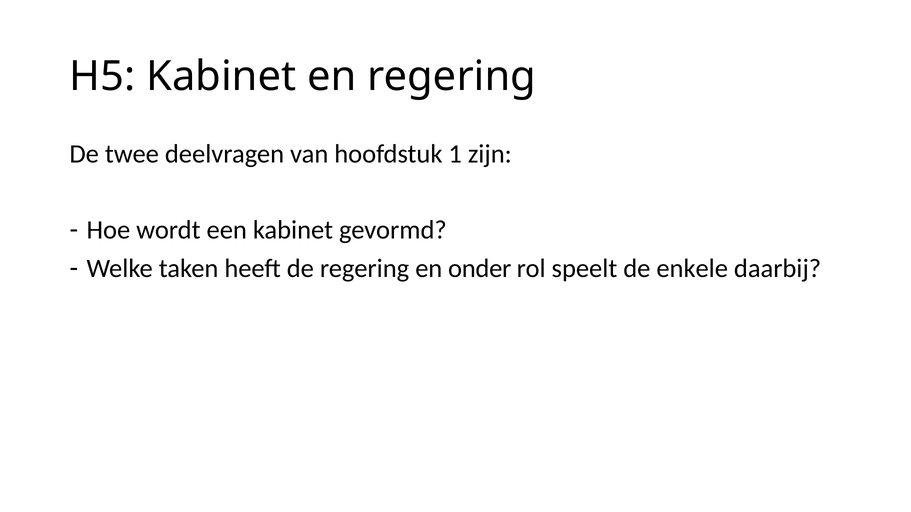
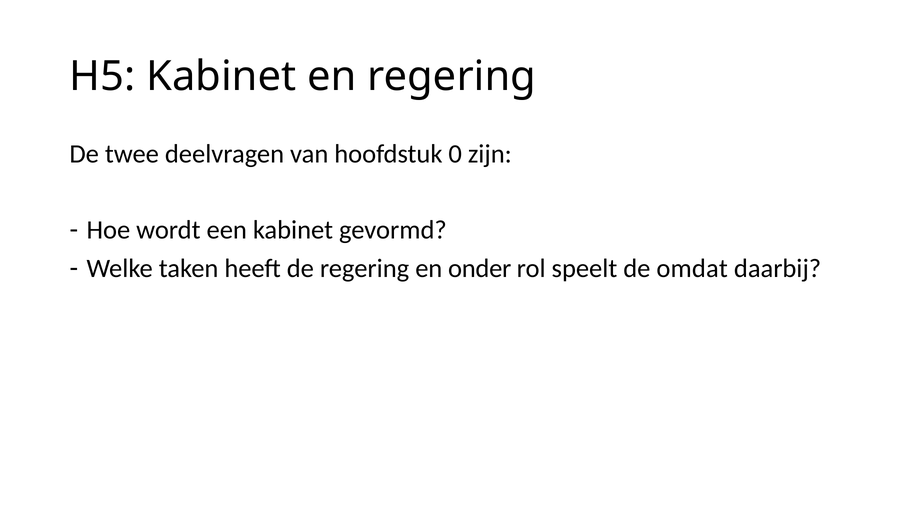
1: 1 -> 0 (455, 154)
enkele: enkele -> omdat (692, 269)
